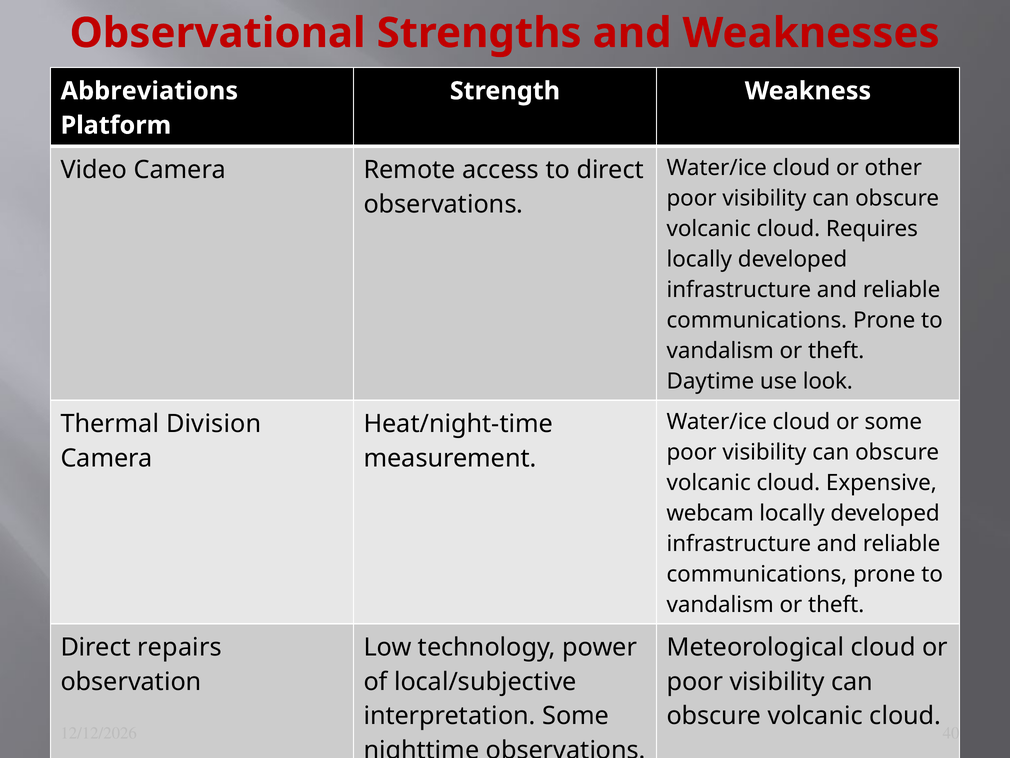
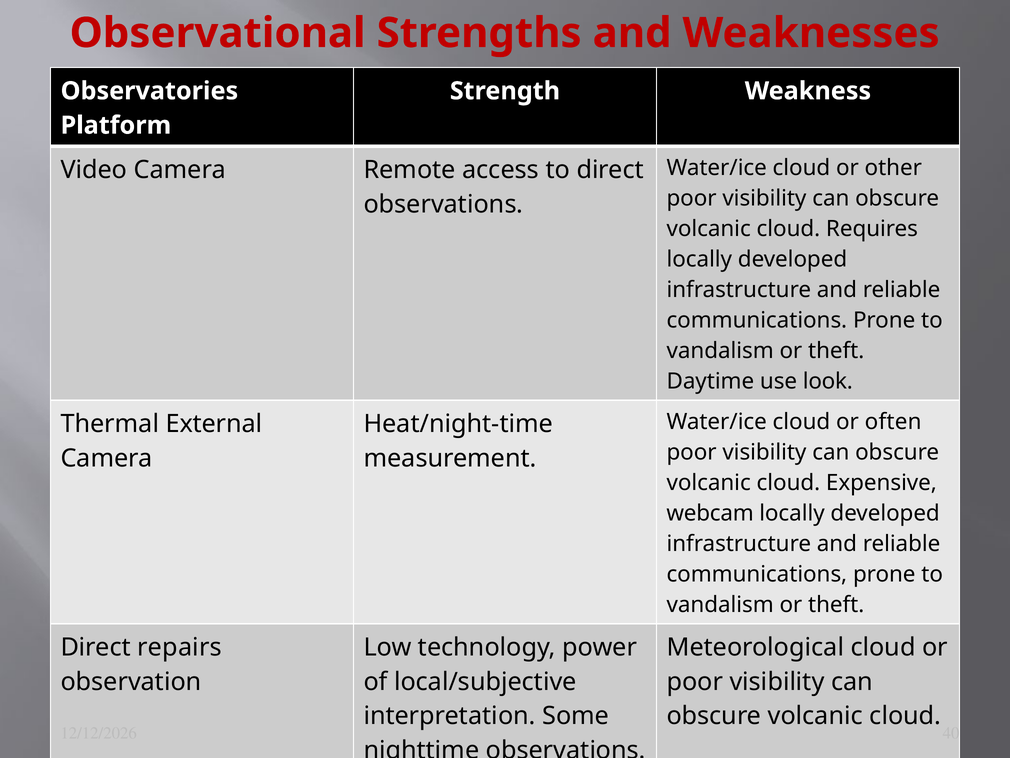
Abbreviations: Abbreviations -> Observatories (149, 91)
or some: some -> often (893, 422)
Division: Division -> External (214, 424)
